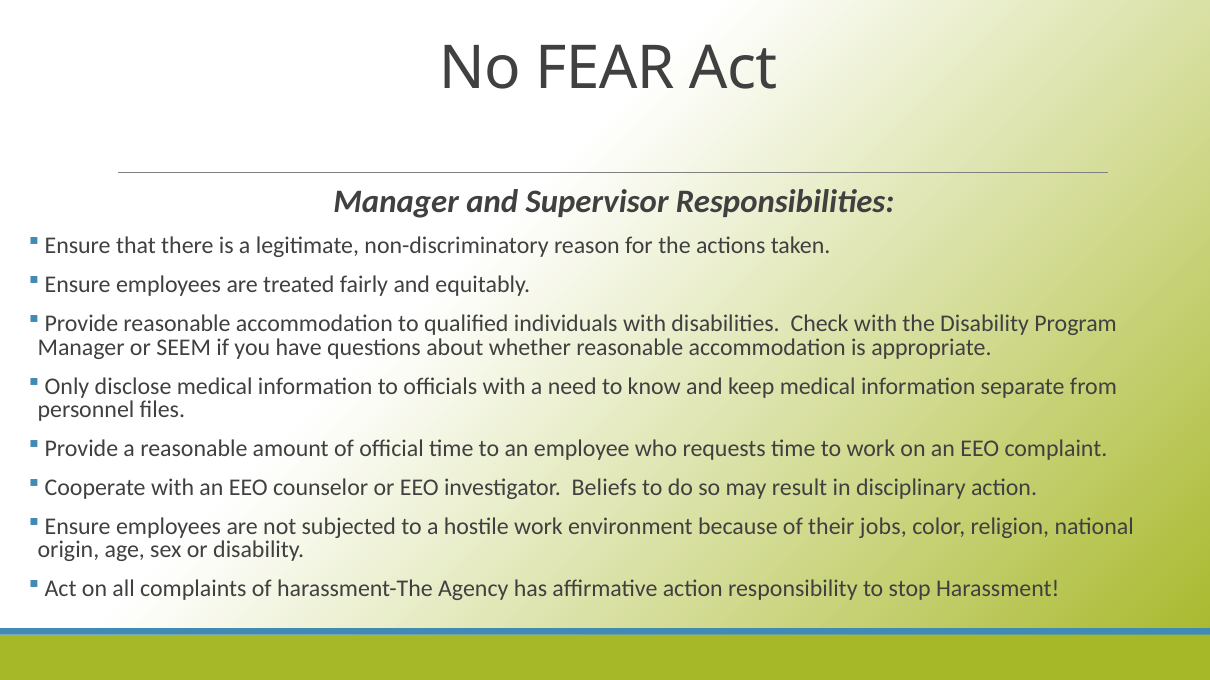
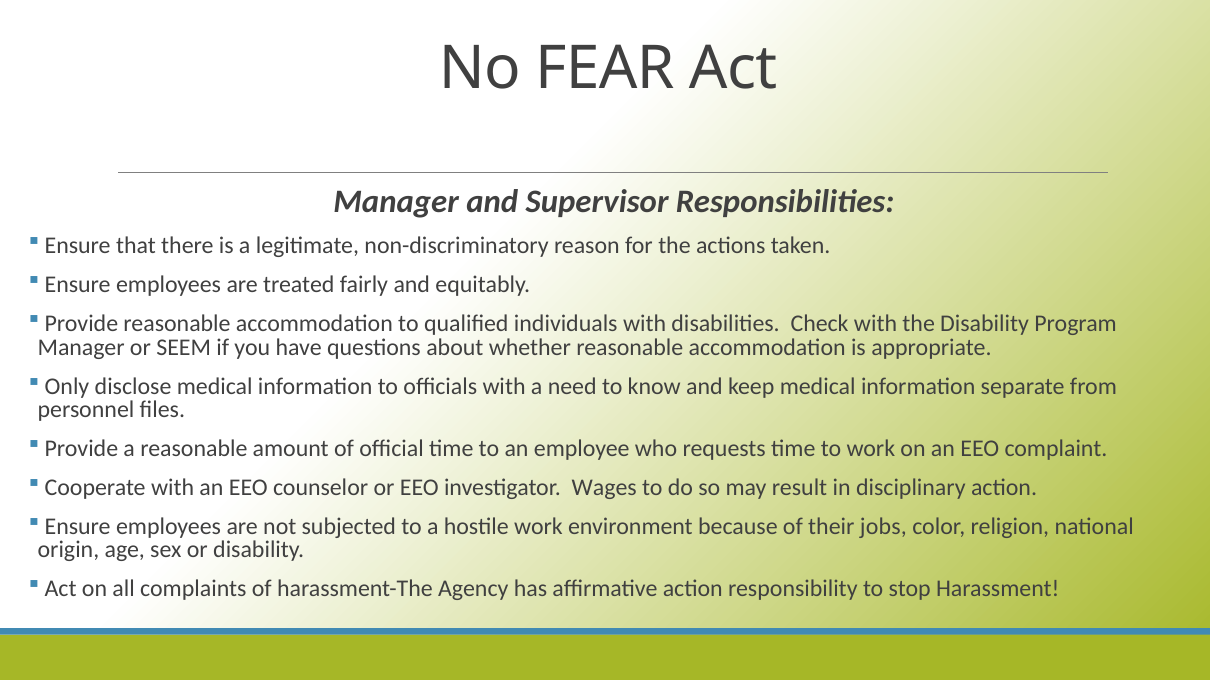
Beliefs: Beliefs -> Wages (604, 488)
